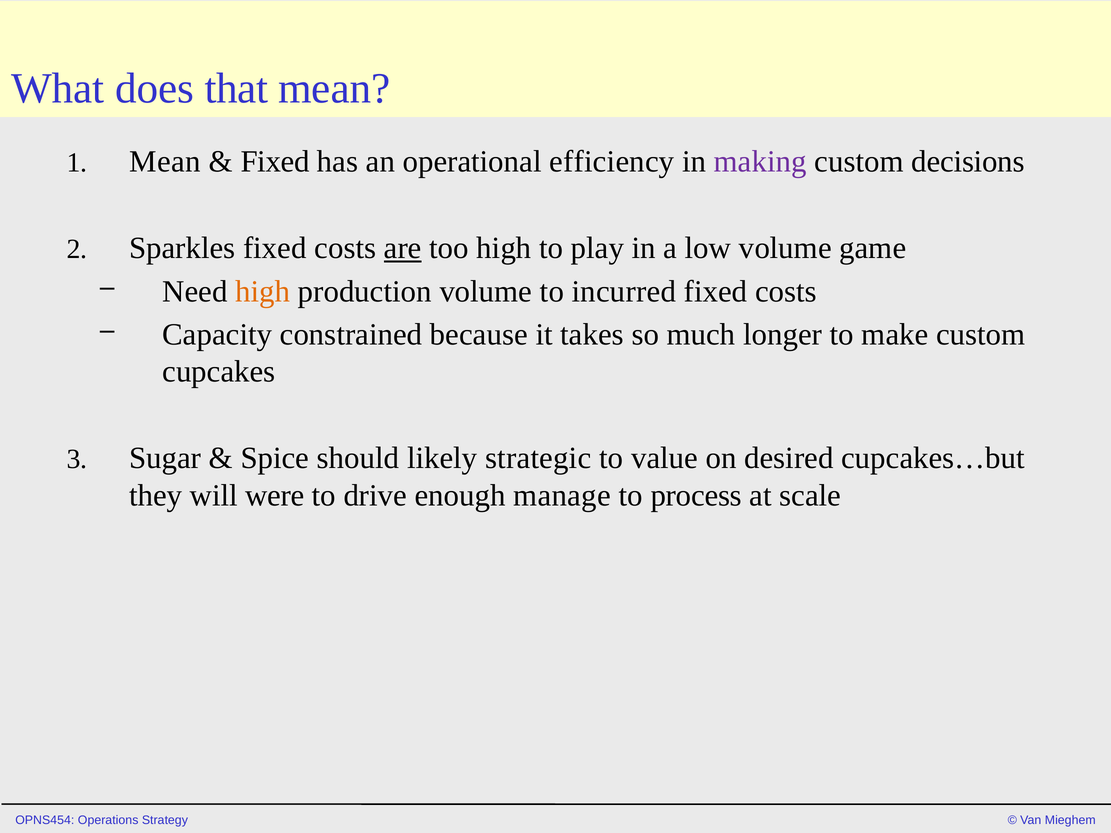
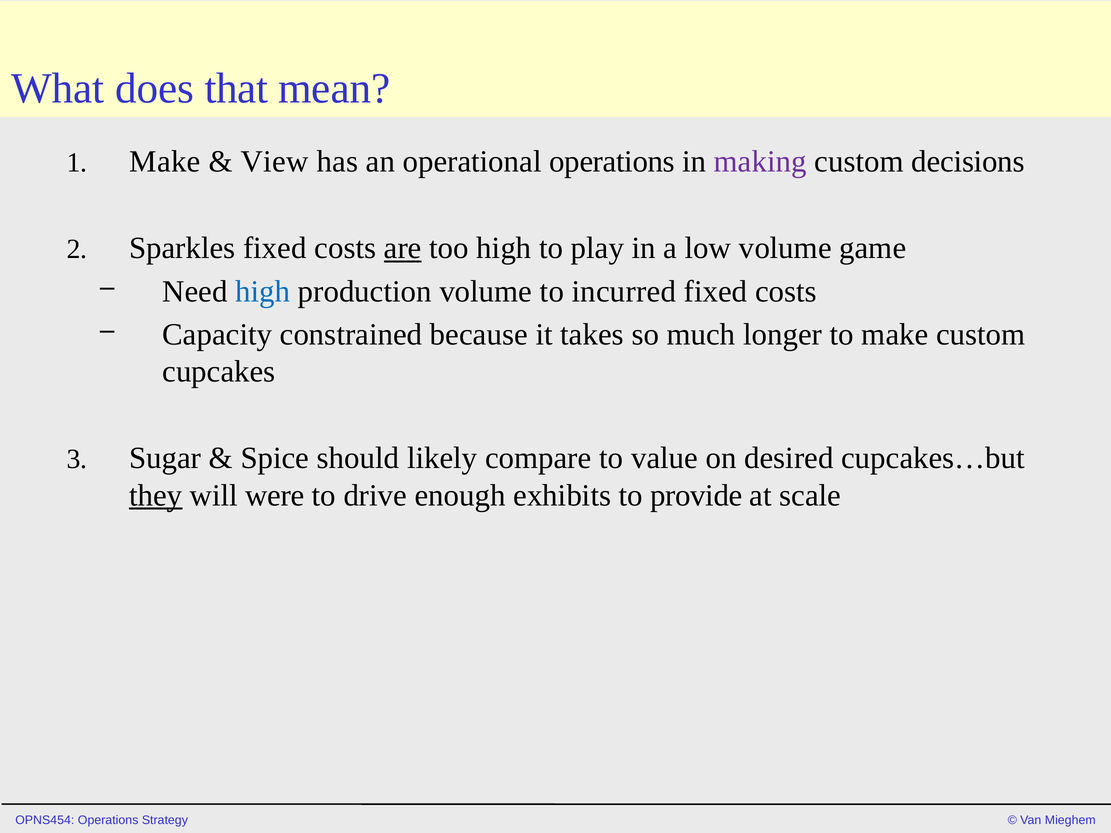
Mean: Mean -> Make (165, 162)
Fixed: Fixed -> View (275, 162)
operational efficiency: efficiency -> operations (612, 162)
high colour: orange -> blue (263, 292)
strategic: strategic -> compare (538, 458)
they underline: none -> present (156, 495)
manage: manage -> exhibits (562, 495)
process: process -> provide (696, 495)
